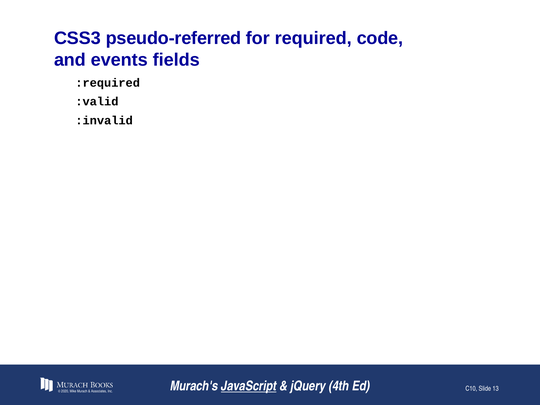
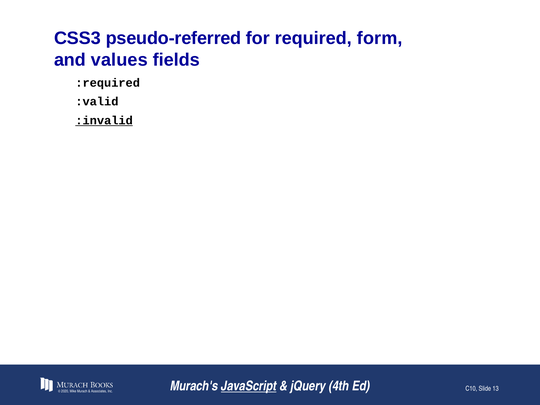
code: code -> form (380, 38)
events: events -> values (119, 60)
:invalid underline: none -> present (104, 121)
